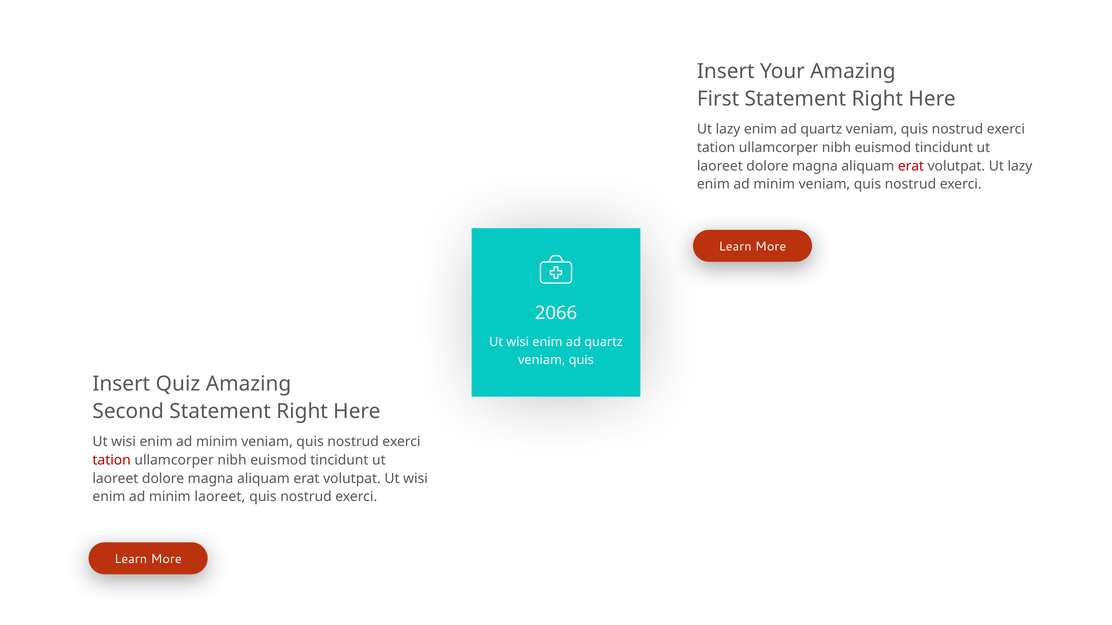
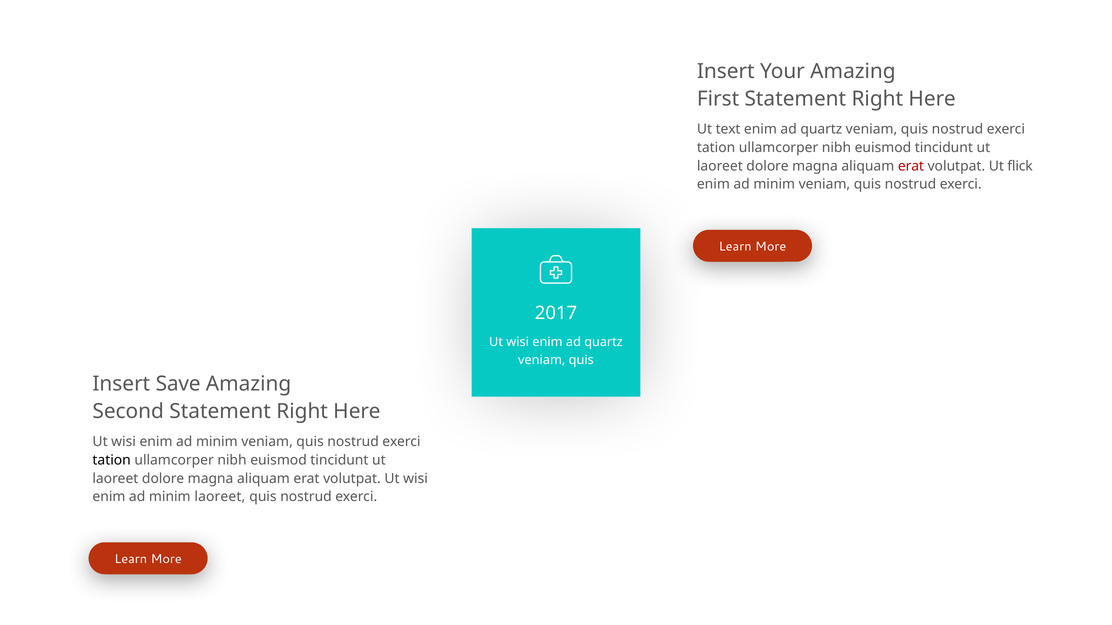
lazy: lazy -> text (728, 129)
volutpat Ut lazy: lazy -> flick (1020, 166)
2066: 2066 -> 2017 (556, 313)
Quiz: Quiz -> Save (178, 384)
tation colour: red -> black (112, 460)
